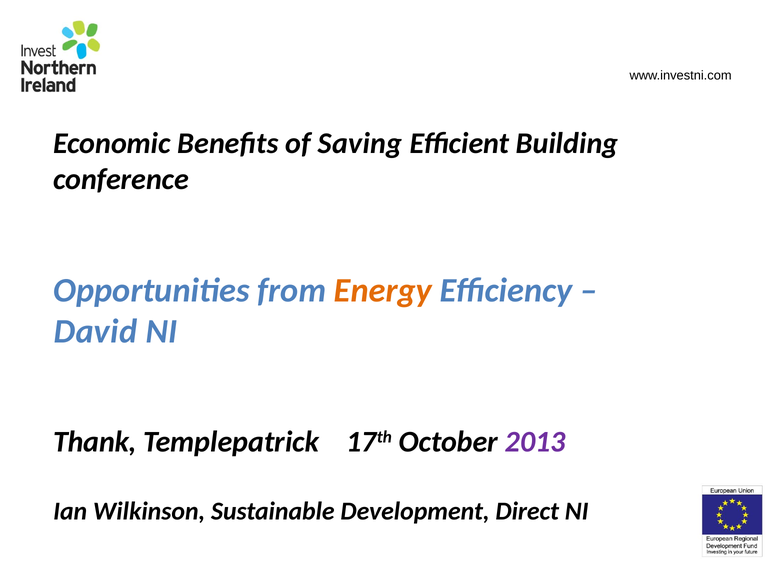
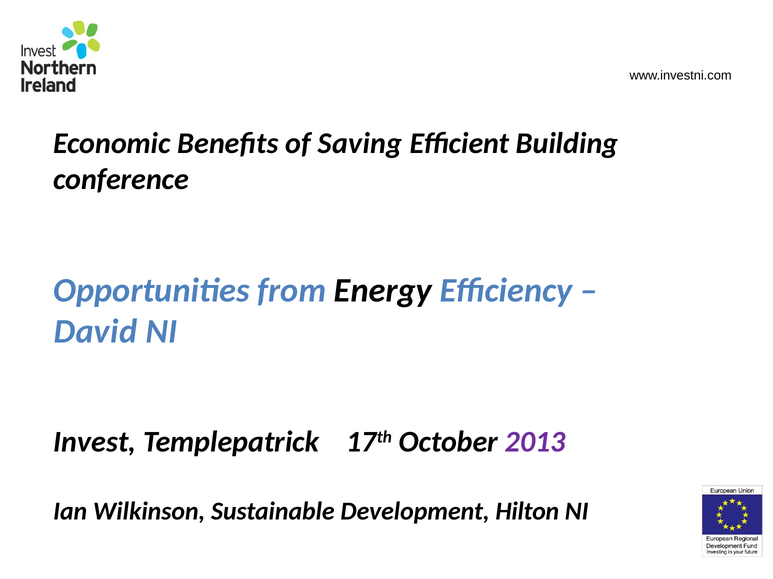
Energy colour: orange -> black (383, 291)
Thank: Thank -> Invest (95, 442)
Direct: Direct -> Hilton (527, 512)
